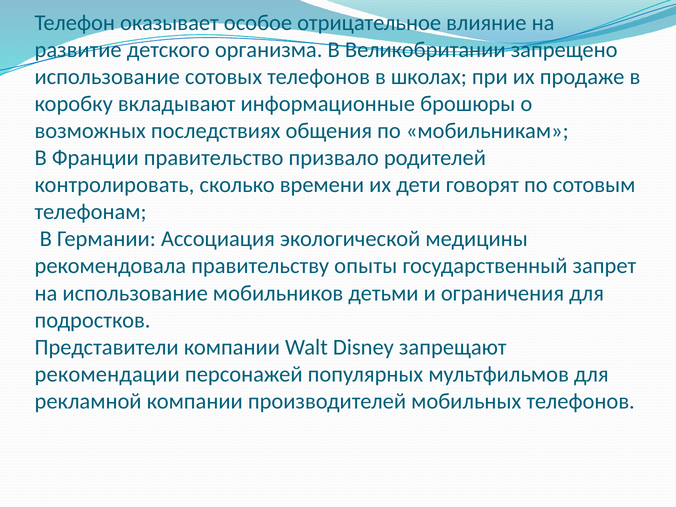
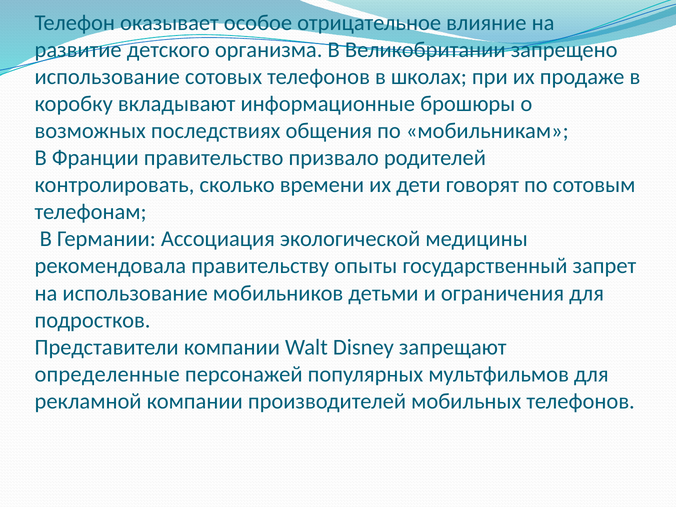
рекомендации: рекомендации -> определенные (107, 374)
